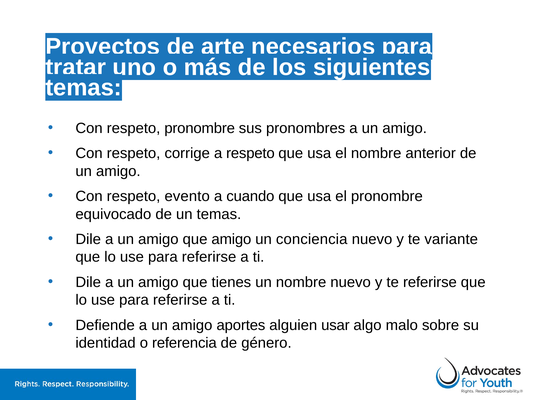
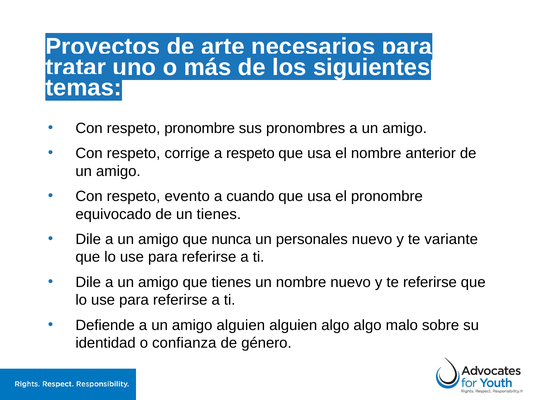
un temas: temas -> tienes (219, 214)
que amigo: amigo -> nunca (231, 240)
conciencia: conciencia -> personales (312, 240)
amigo aportes: aportes -> alguien (241, 326)
alguien usar: usar -> algo (335, 326)
referencia: referencia -> confianza (184, 343)
